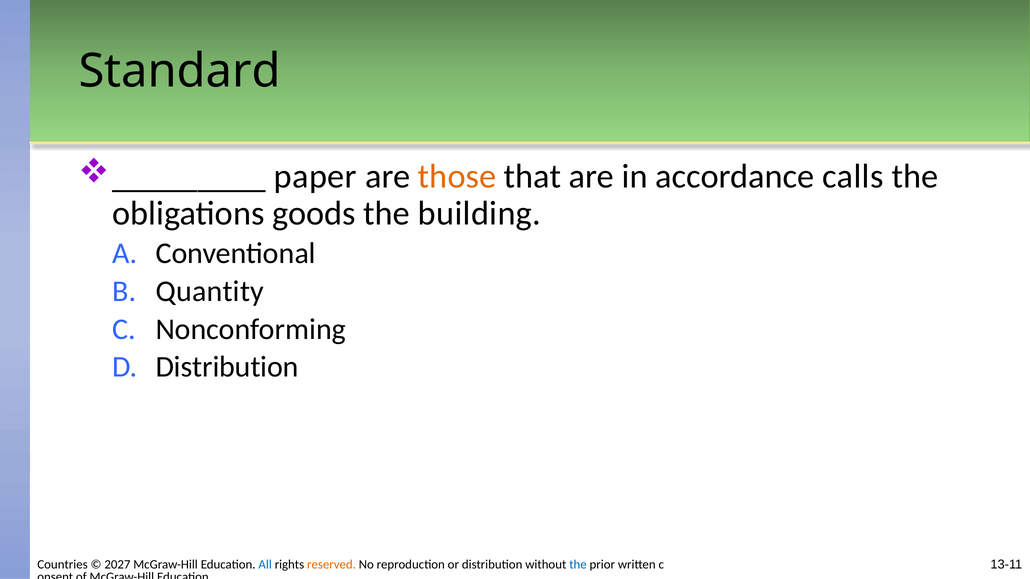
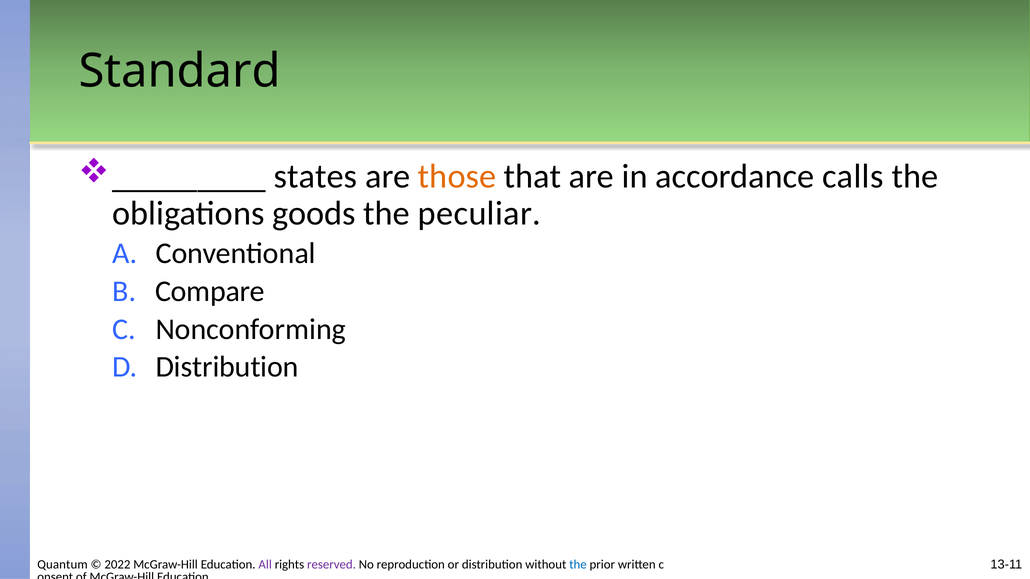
paper: paper -> states (316, 176)
building: building -> peculiar (479, 214)
Quantity: Quantity -> Compare (210, 292)
Countries: Countries -> Quantum (62, 565)
2027: 2027 -> 2022 (117, 565)
All colour: blue -> purple (265, 565)
reserved colour: orange -> purple (331, 565)
